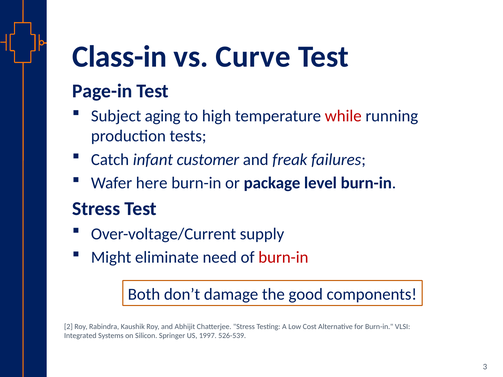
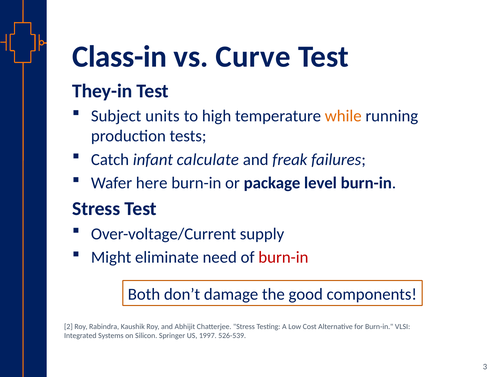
Page-in: Page-in -> They-in (102, 91)
aging: aging -> units (162, 116)
while colour: red -> orange (343, 116)
customer: customer -> calculate (208, 160)
